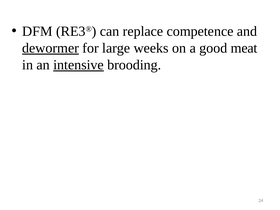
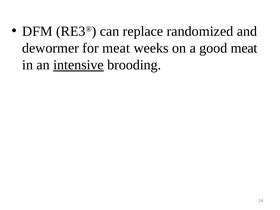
competence: competence -> randomized (200, 31)
dewormer underline: present -> none (51, 48)
for large: large -> meat (116, 48)
